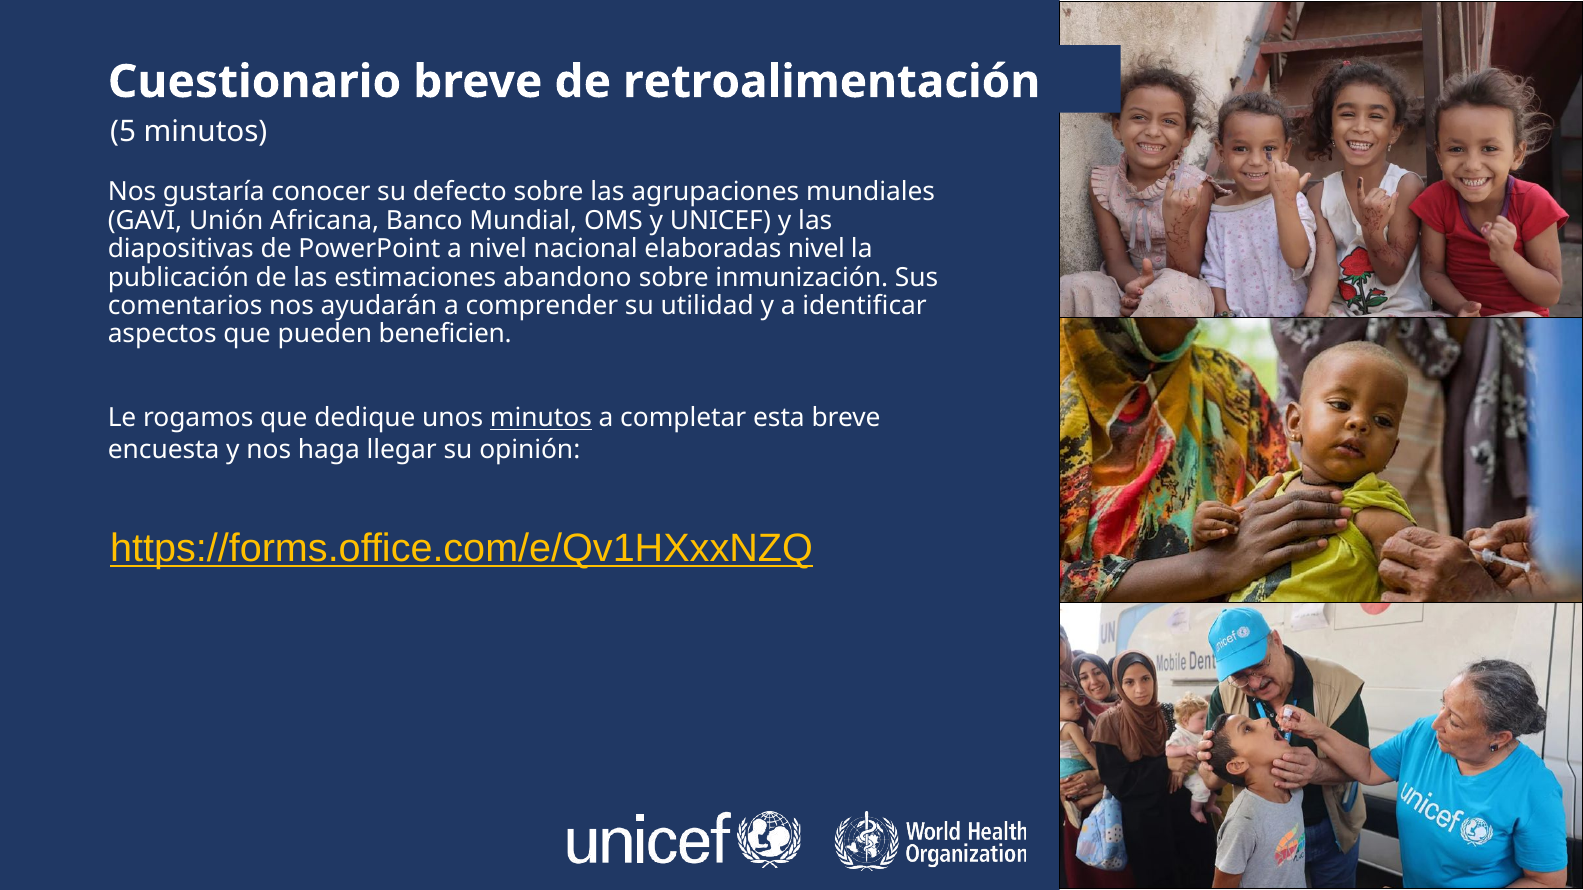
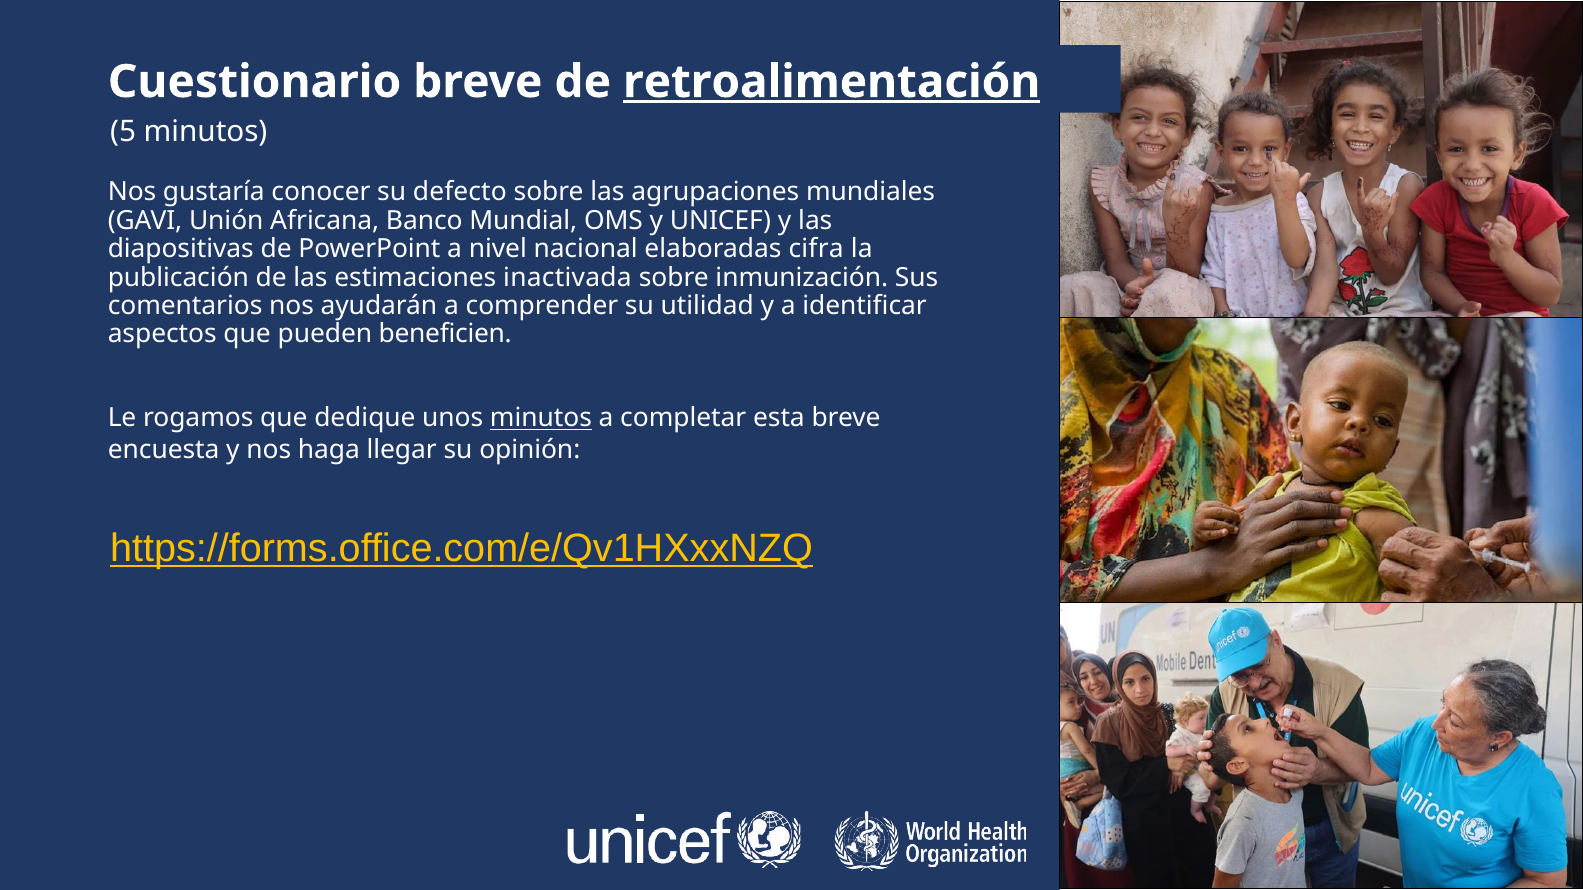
retroalimentación underline: none -> present (832, 82)
elaboradas nivel: nivel -> cifra (816, 249)
abandono: abandono -> inactivada (567, 277)
